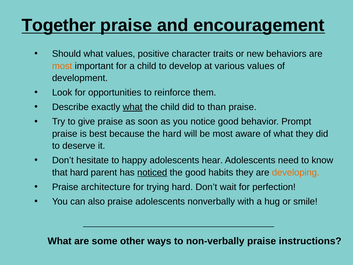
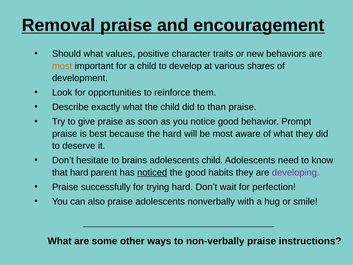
Together: Together -> Removal (59, 25)
various values: values -> shares (261, 66)
what underline: present -> none (133, 107)
happy: happy -> brains (134, 160)
adolescents hear: hear -> child (212, 160)
developing colour: orange -> purple (296, 172)
architecture: architecture -> successfully (106, 187)
